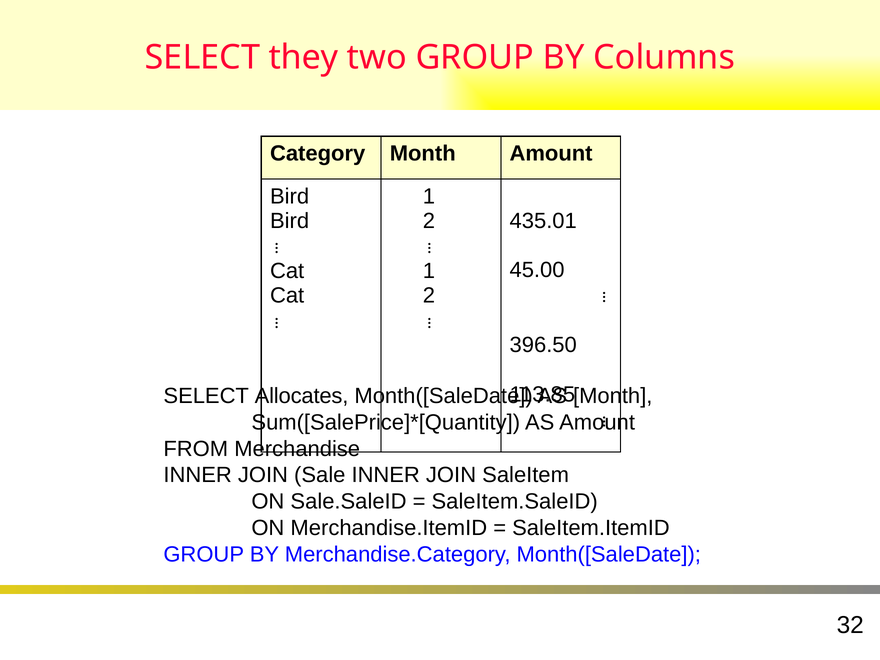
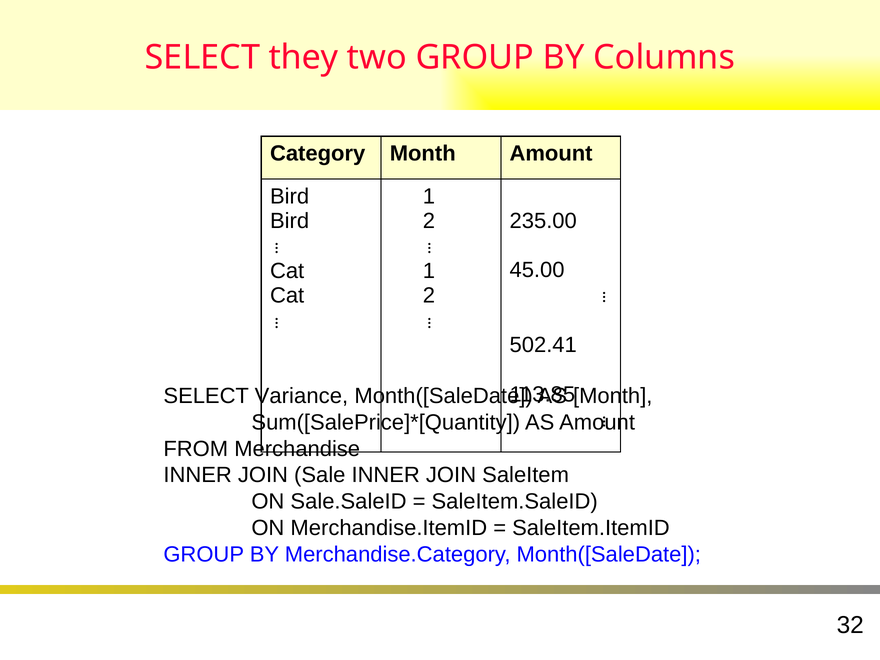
435.01: 435.01 -> 235.00 (543, 221)
396.50: 396.50 -> 502.41 (543, 345)
Allocates: Allocates -> Variance (301, 396)
